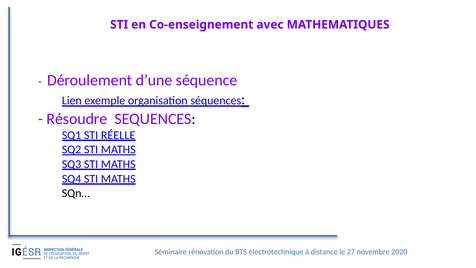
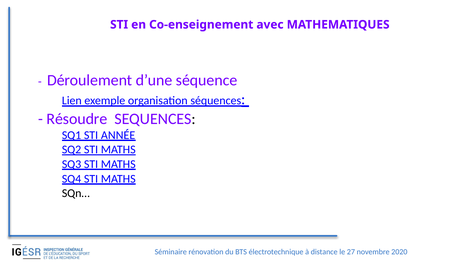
RÉELLE: RÉELLE -> ANNÉE (118, 135)
